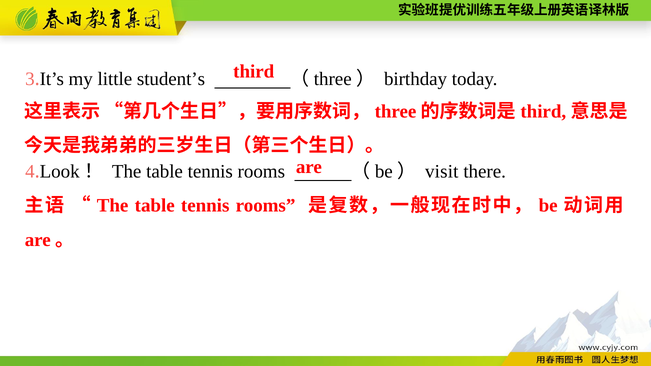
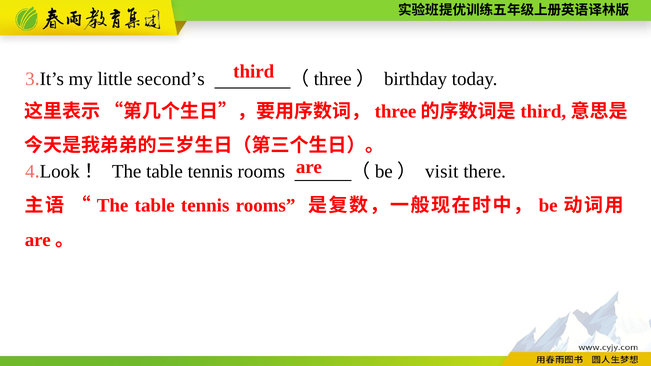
student’s: student’s -> second’s (171, 79)
